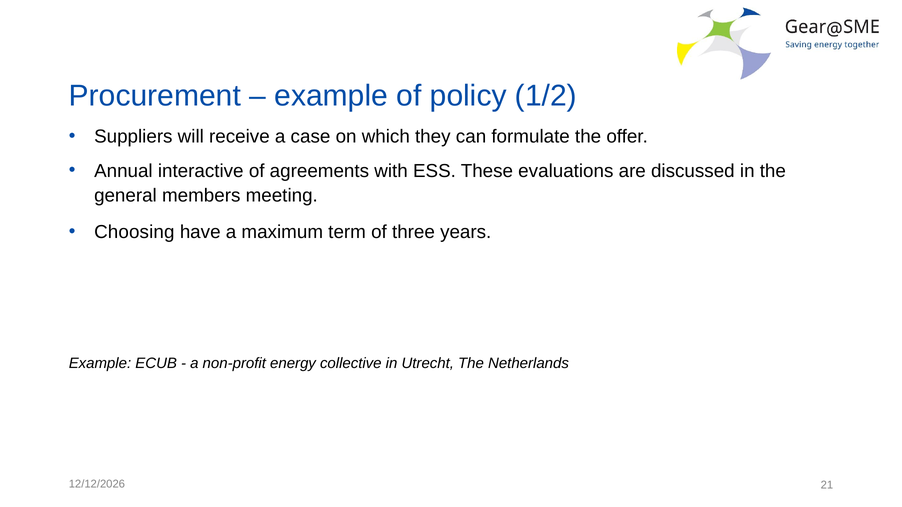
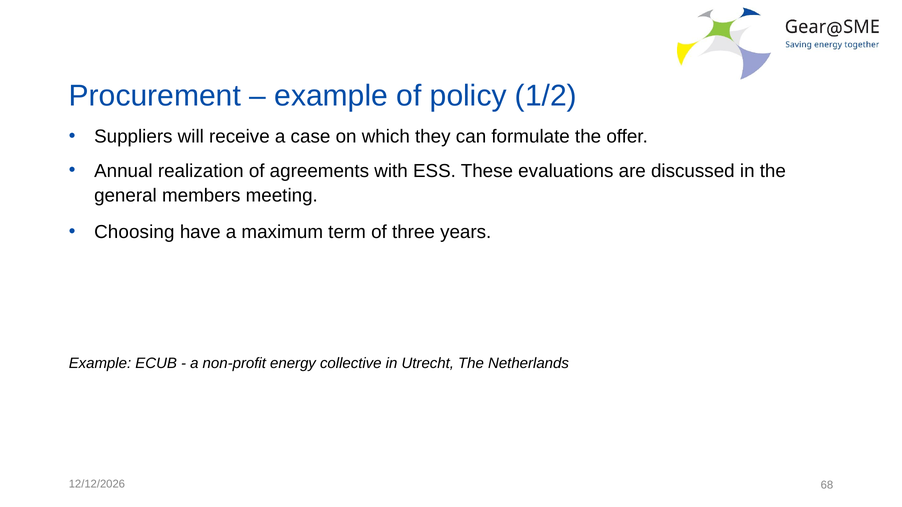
interactive: interactive -> realization (201, 171)
21: 21 -> 68 (827, 485)
